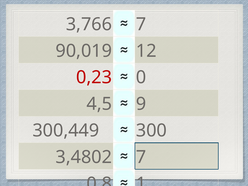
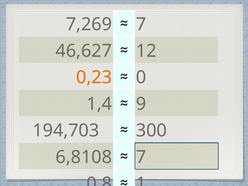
3,766: 3,766 -> 7,269 (89, 24)
90,019: 90,019 -> 46,627 (84, 51)
0,23 colour: red -> orange (94, 77)
4,5: 4,5 -> 1,4 (99, 104)
300,449: 300,449 -> 194,703 (66, 131)
3,4802: 3,4802 -> 6,8108 (84, 157)
